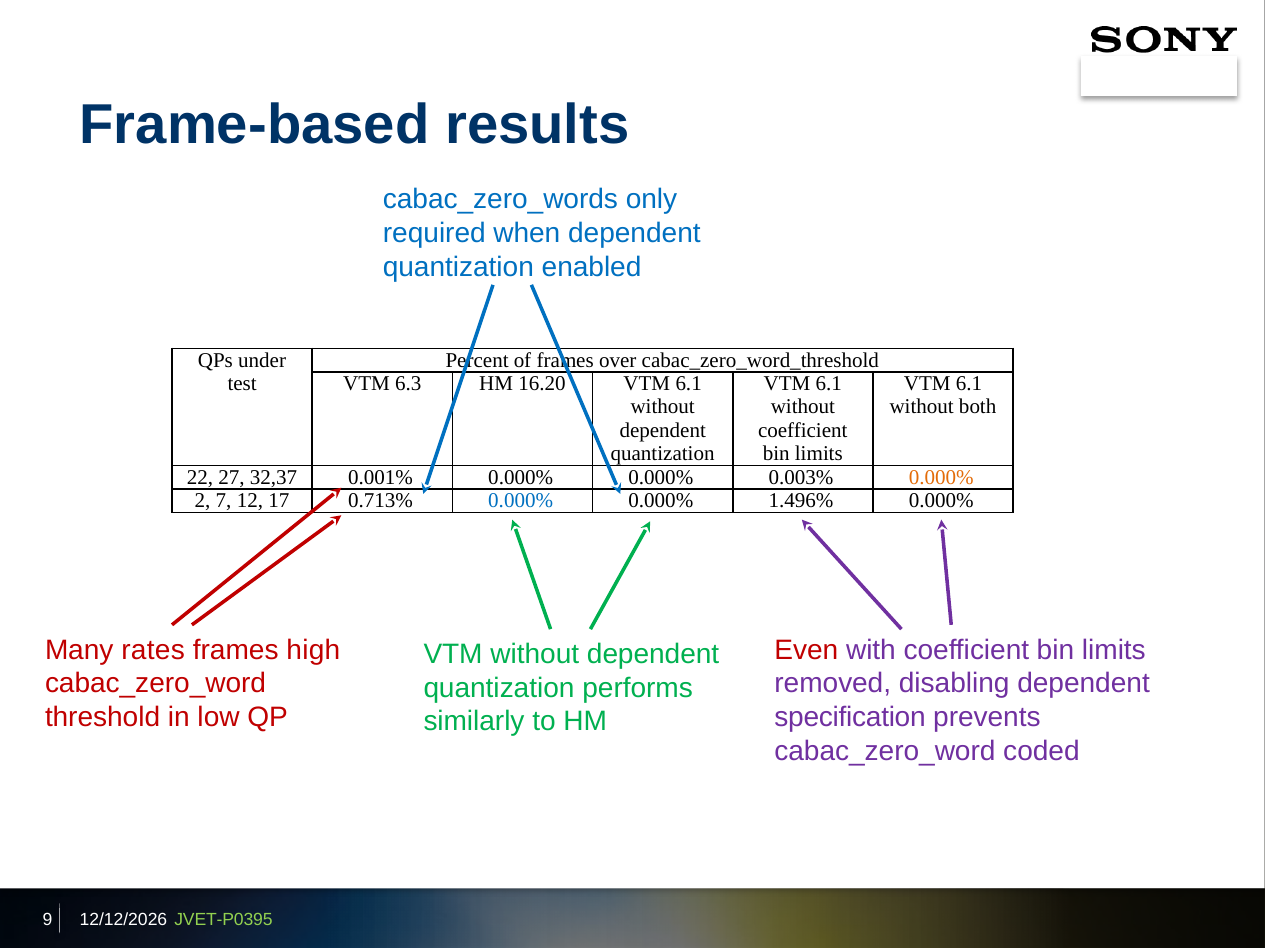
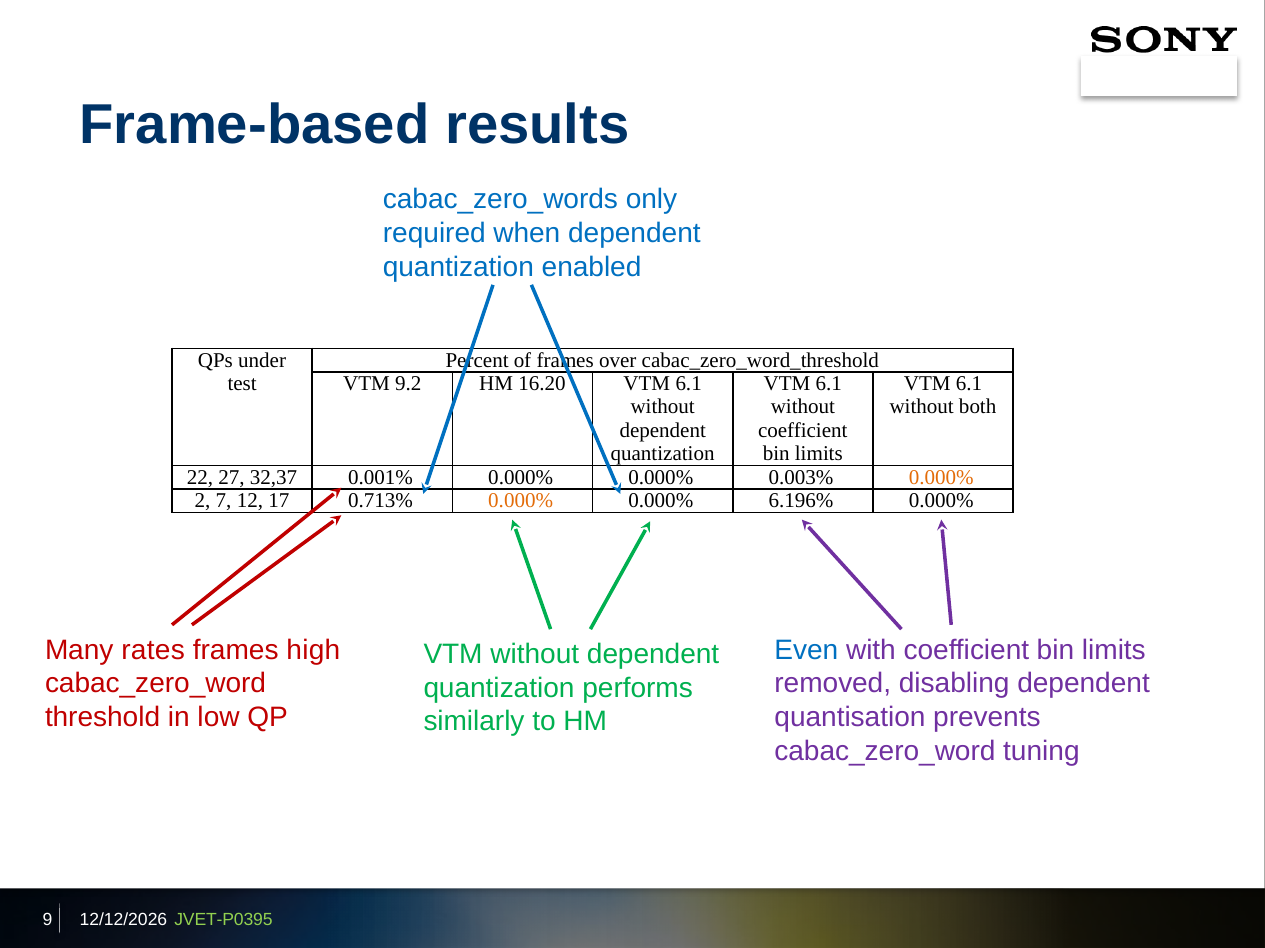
6.3: 6.3 -> 9.2 (408, 384)
0.000% colour: blue -> orange (521, 501)
1.496%: 1.496% -> 6.196% (801, 501)
Even colour: red -> blue (806, 650)
specification: specification -> quantisation (850, 718)
coded: coded -> tuning (1041, 751)
